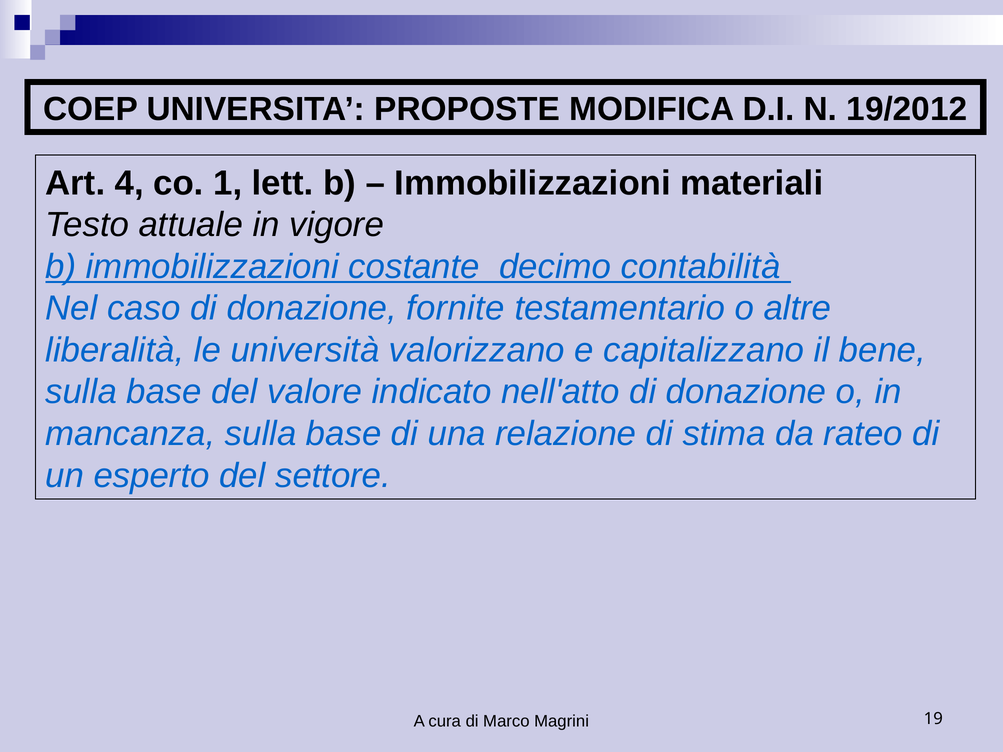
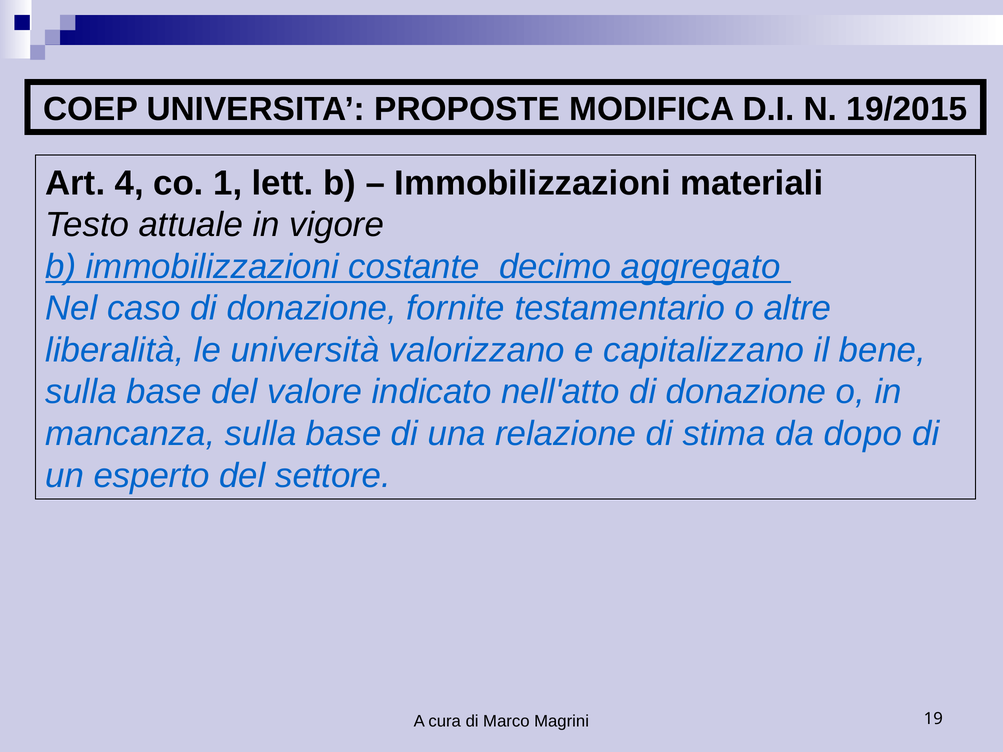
19/2012: 19/2012 -> 19/2015 (907, 109)
contabilità: contabilità -> aggregato (701, 267)
rateo: rateo -> dopo (863, 434)
